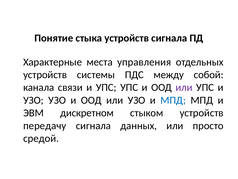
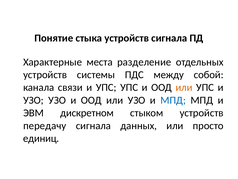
управления: управления -> разделение (144, 62)
или colour: purple -> orange (184, 87)
средой: средой -> единиц (41, 138)
